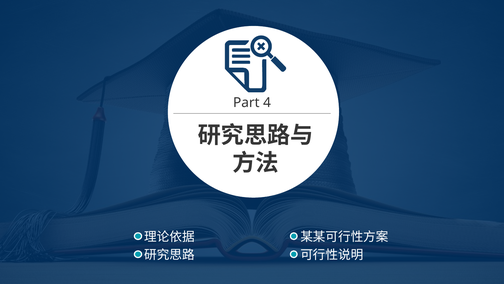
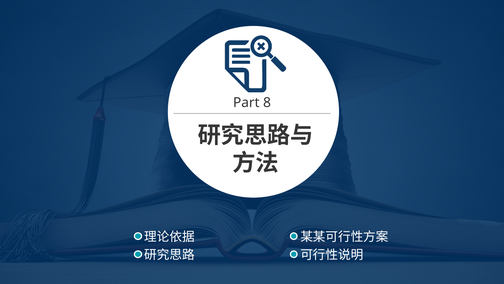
4: 4 -> 8 (267, 102)
